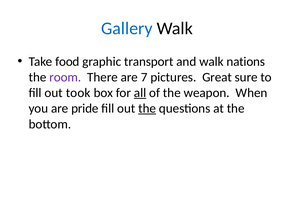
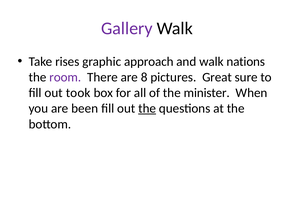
Gallery colour: blue -> purple (127, 28)
food: food -> rises (67, 62)
transport: transport -> approach (149, 62)
7: 7 -> 8 (144, 77)
all underline: present -> none (140, 93)
weapon: weapon -> minister (207, 93)
pride: pride -> been (85, 109)
